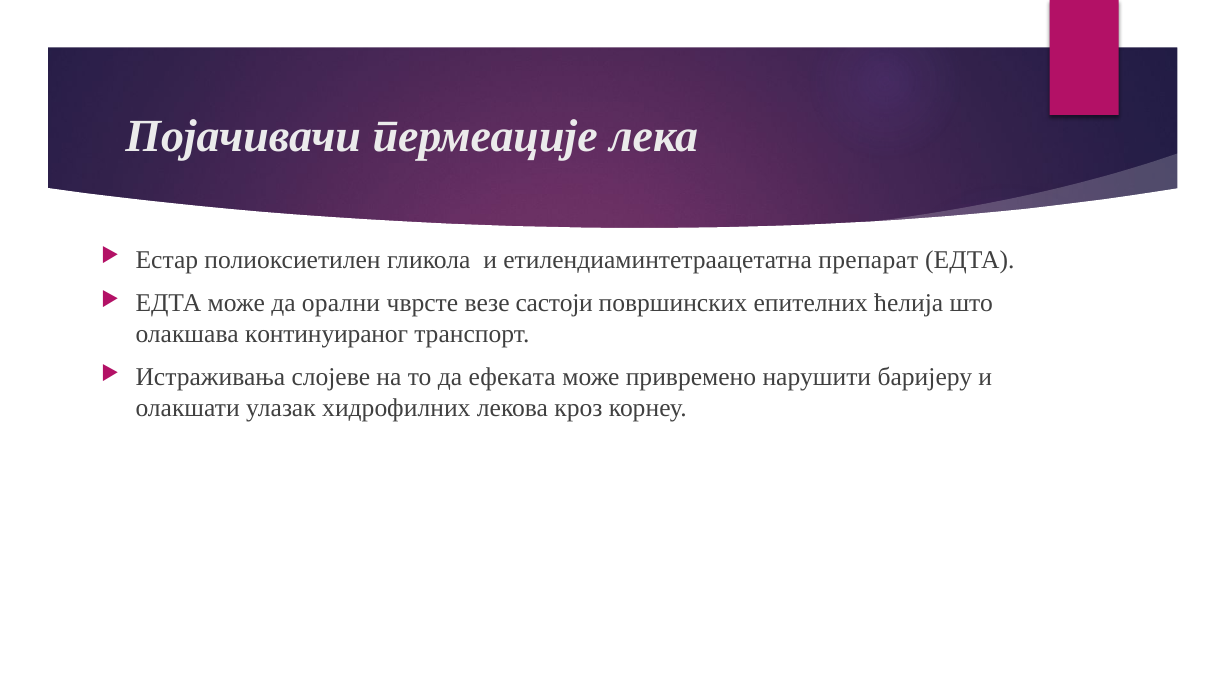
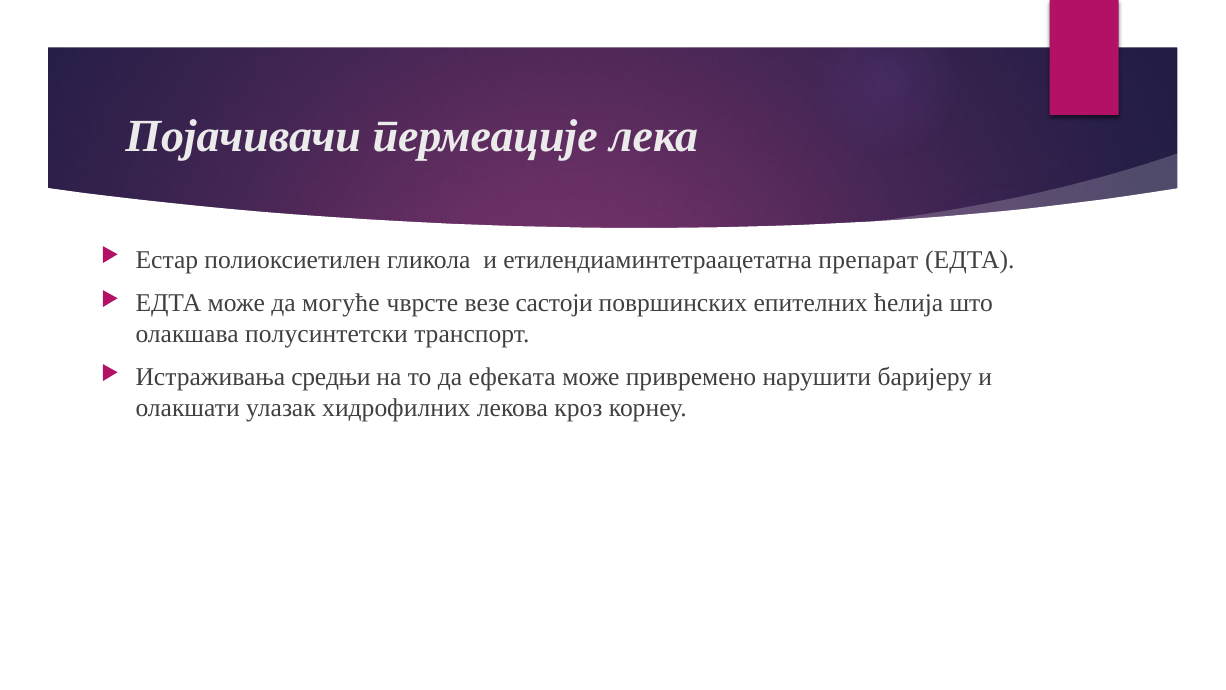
орални: орални -> могуће (341, 303)
континуираног: континуираног -> полусинтетски (326, 334)
слојеве: слојеве -> средњи (331, 377)
